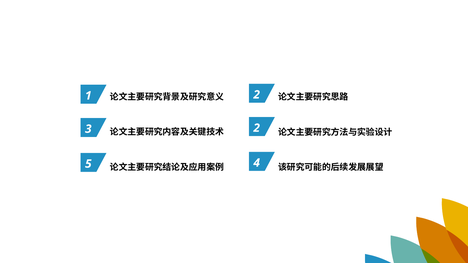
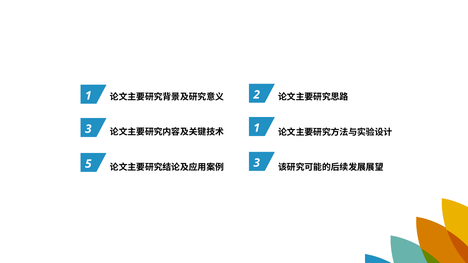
3 2: 2 -> 1 (257, 128)
5 4: 4 -> 3 (257, 163)
